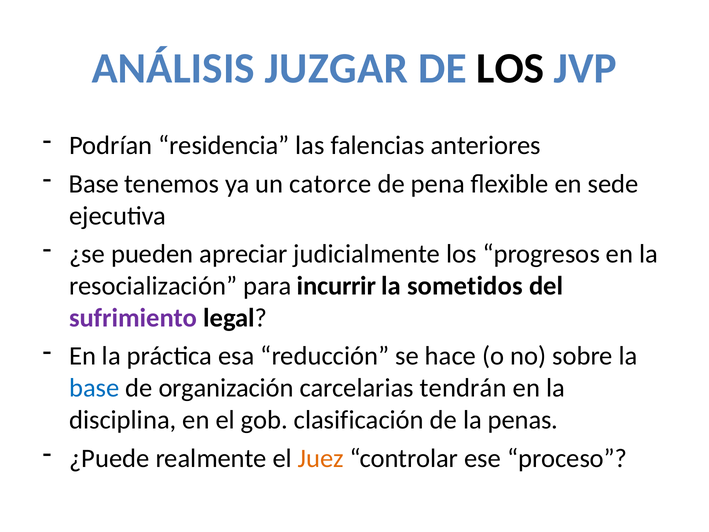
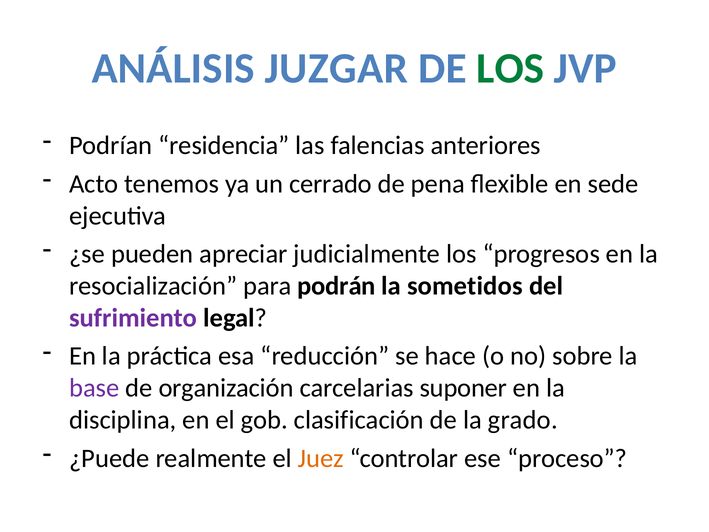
LOS colour: black -> green (510, 69)
Base: Base -> Acto (94, 184)
catorce: catorce -> cerrado (331, 184)
incurrir: incurrir -> podrán (337, 286)
base colour: blue -> purple (94, 388)
tendrán: tendrán -> suponer (463, 388)
penas: penas -> grado (523, 420)
